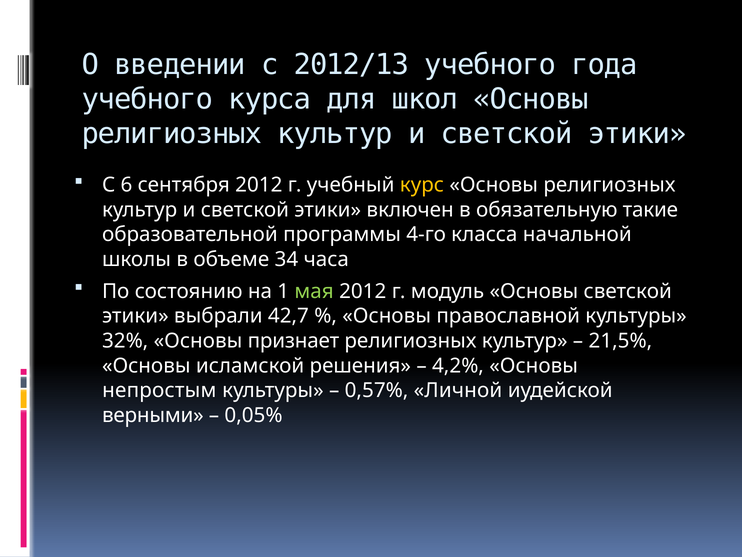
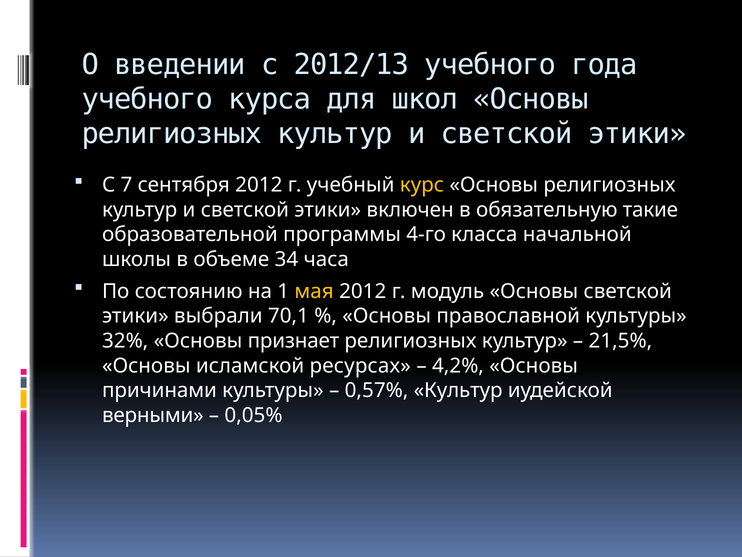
6: 6 -> 7 (126, 185)
мая colour: light green -> yellow (314, 291)
42,7: 42,7 -> 70,1 (288, 316)
решения: решения -> ресурсах (360, 365)
непростым: непростым -> причинами (159, 390)
0,57% Личной: Личной -> Культур (458, 390)
